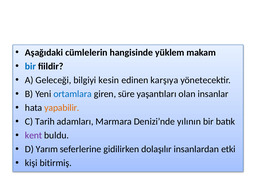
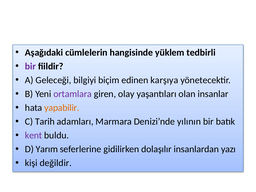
makam: makam -> tedbirli (201, 53)
bir colour: blue -> purple (30, 66)
kesin: kesin -> biçim (109, 80)
ortamlara colour: blue -> purple (73, 94)
süre: süre -> olay (126, 94)
etki: etki -> yazı (228, 149)
bitirmiş: bitirmiş -> değildir (56, 163)
